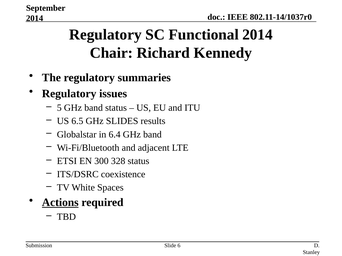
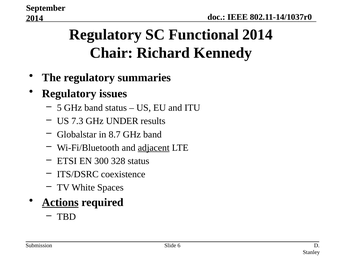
6.5: 6.5 -> 7.3 (77, 121)
SLIDES: SLIDES -> UNDER (122, 121)
6.4: 6.4 -> 8.7 (115, 135)
adjacent underline: none -> present (154, 148)
